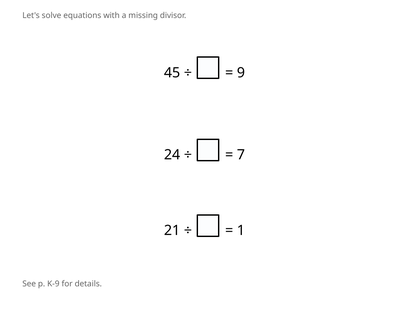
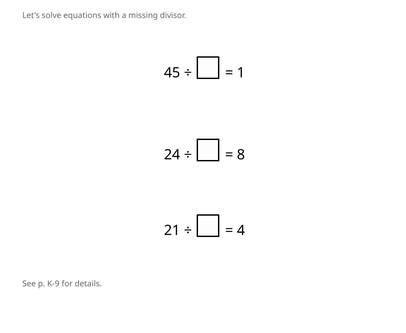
9: 9 -> 1 (241, 73)
7: 7 -> 8 (241, 155)
1: 1 -> 4 (241, 231)
